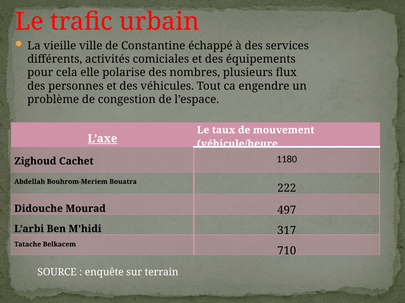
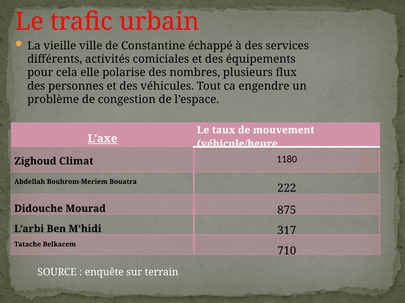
Cachet: Cachet -> Climat (76, 162)
497: 497 -> 875 (287, 211)
